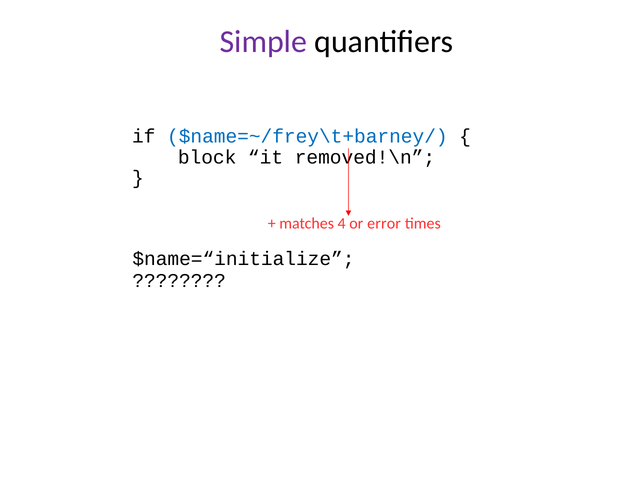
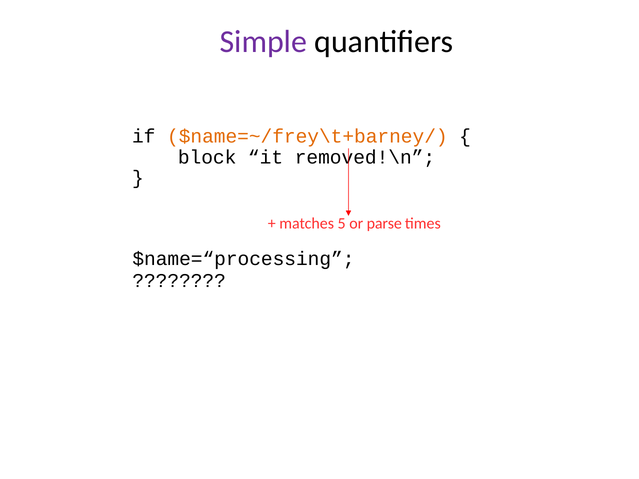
$name=~/frey\t+barney/ colour: blue -> orange (307, 137)
4: 4 -> 5 (342, 224)
error: error -> parse (384, 224)
$name=“initialize: $name=“initialize -> $name=“processing (243, 259)
